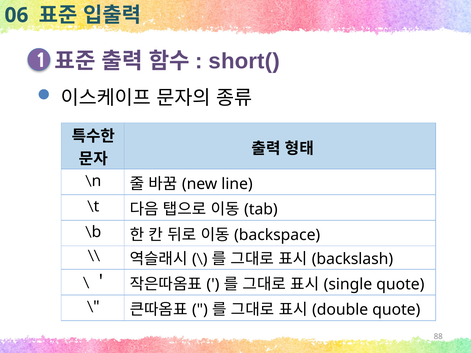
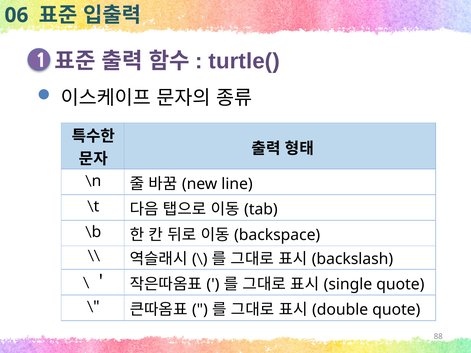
short(: short( -> turtle( (244, 61)
